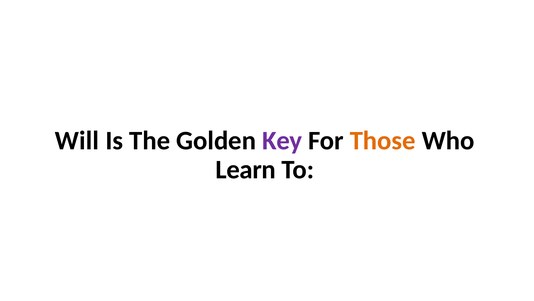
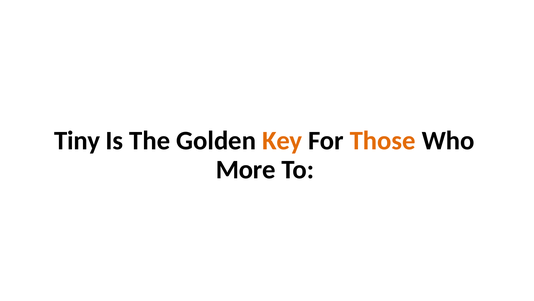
Will: Will -> Tiny (77, 141)
Key colour: purple -> orange (282, 141)
Learn: Learn -> More (246, 169)
